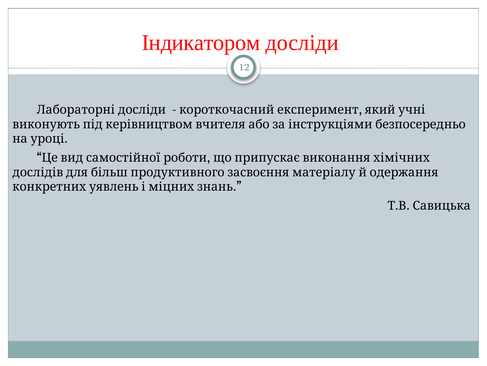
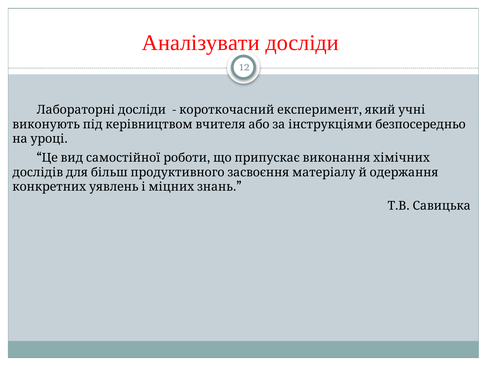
Індикатором: Індикатором -> Аналізувати (201, 43)
